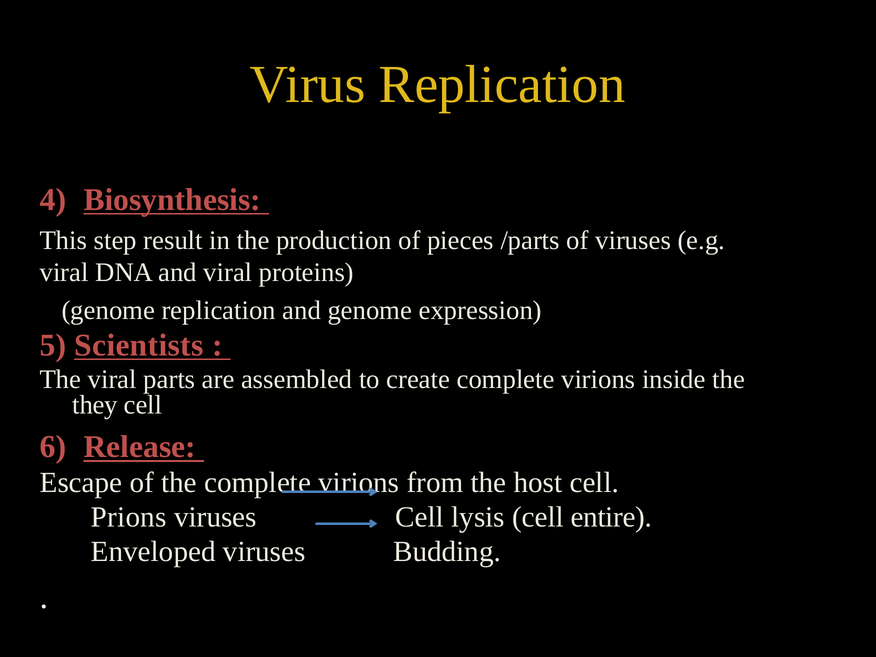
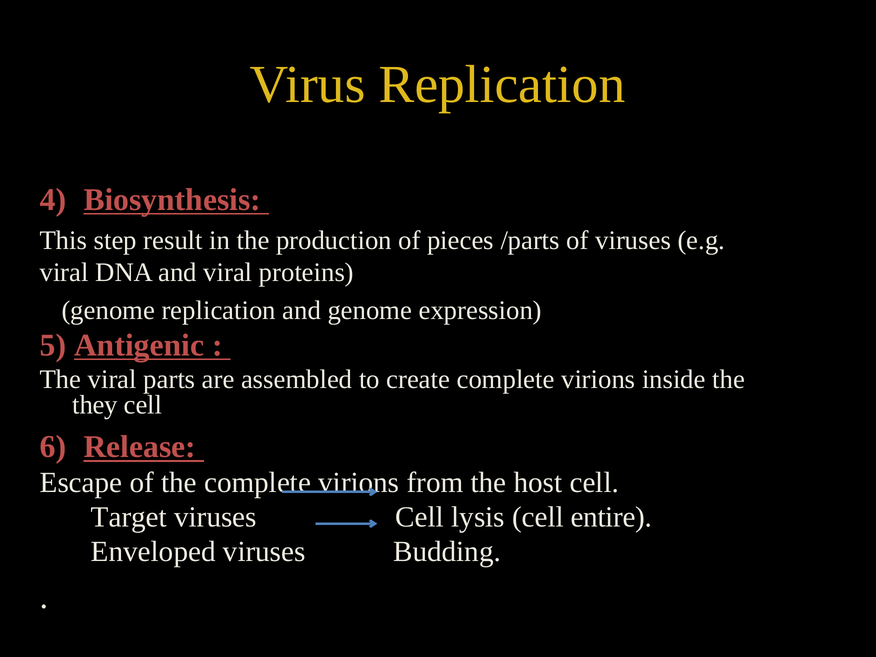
Scientists: Scientists -> Antigenic (139, 345)
Prions: Prions -> Target (129, 517)
